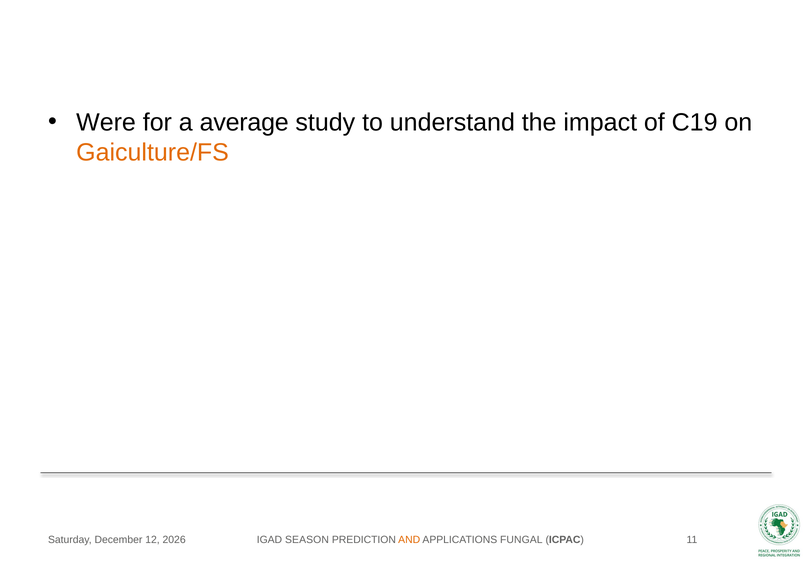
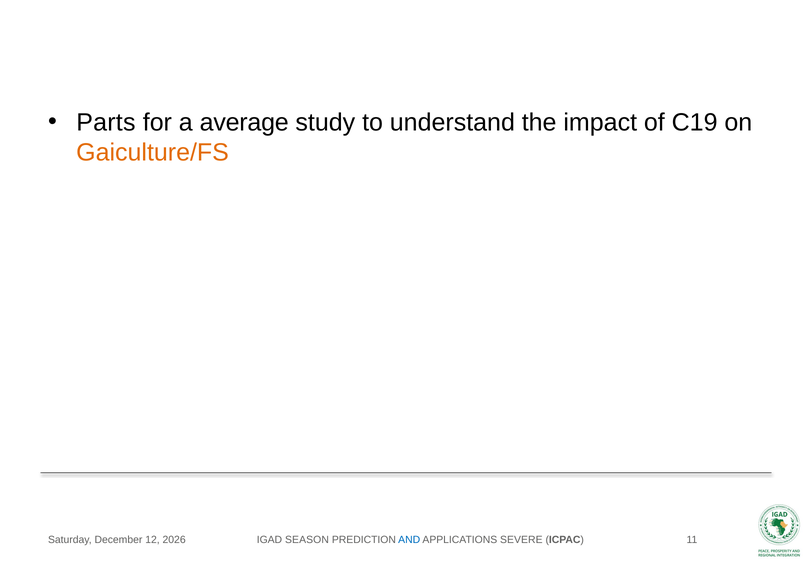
Were: Were -> Parts (106, 123)
AND colour: orange -> blue (409, 540)
FUNGAL: FUNGAL -> SEVERE (521, 540)
